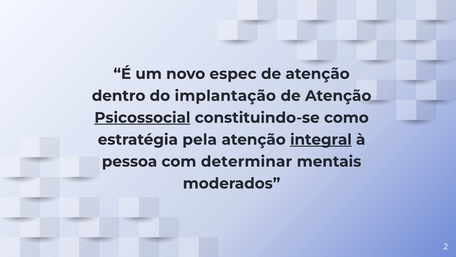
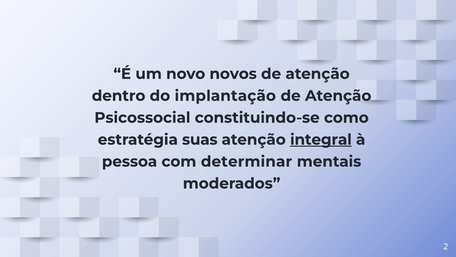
espec: espec -> novos (233, 74)
Psicossocial underline: present -> none (142, 118)
pela: pela -> suas (200, 139)
